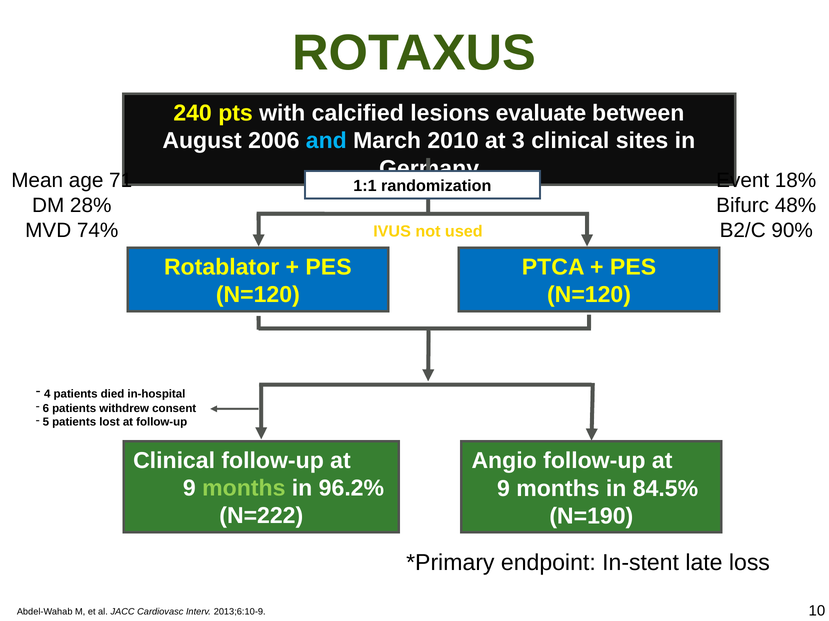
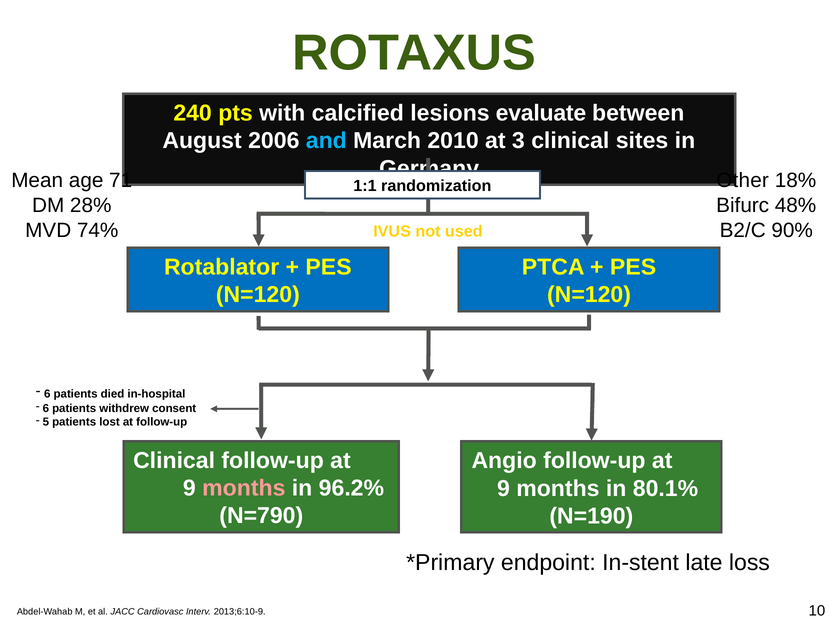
Event: Event -> Other (743, 181)
4: 4 -> 6 (47, 395)
months colour: light green -> pink (244, 489)
84.5%: 84.5% -> 80.1% (665, 489)
N=222: N=222 -> N=790 (261, 516)
